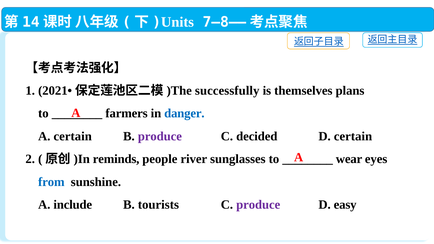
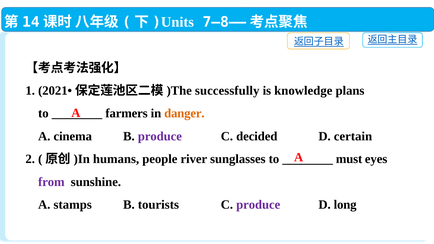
themselves: themselves -> knowledge (303, 91)
danger colour: blue -> orange (184, 114)
A certain: certain -> cinema (73, 136)
reminds: reminds -> humans (116, 159)
wear: wear -> must (349, 159)
from colour: blue -> purple (51, 182)
include: include -> stamps (73, 205)
easy: easy -> long (345, 205)
